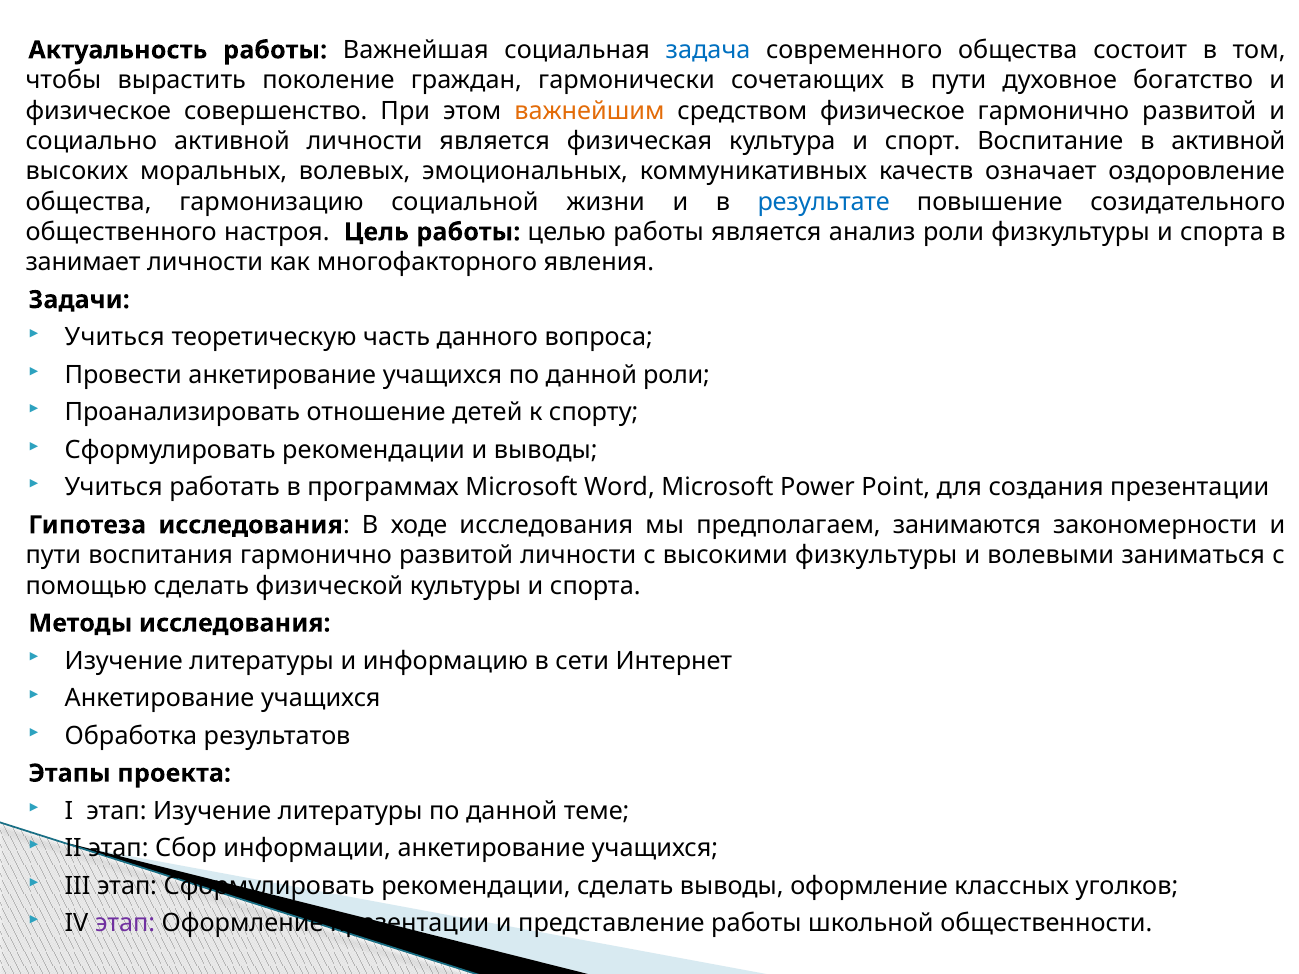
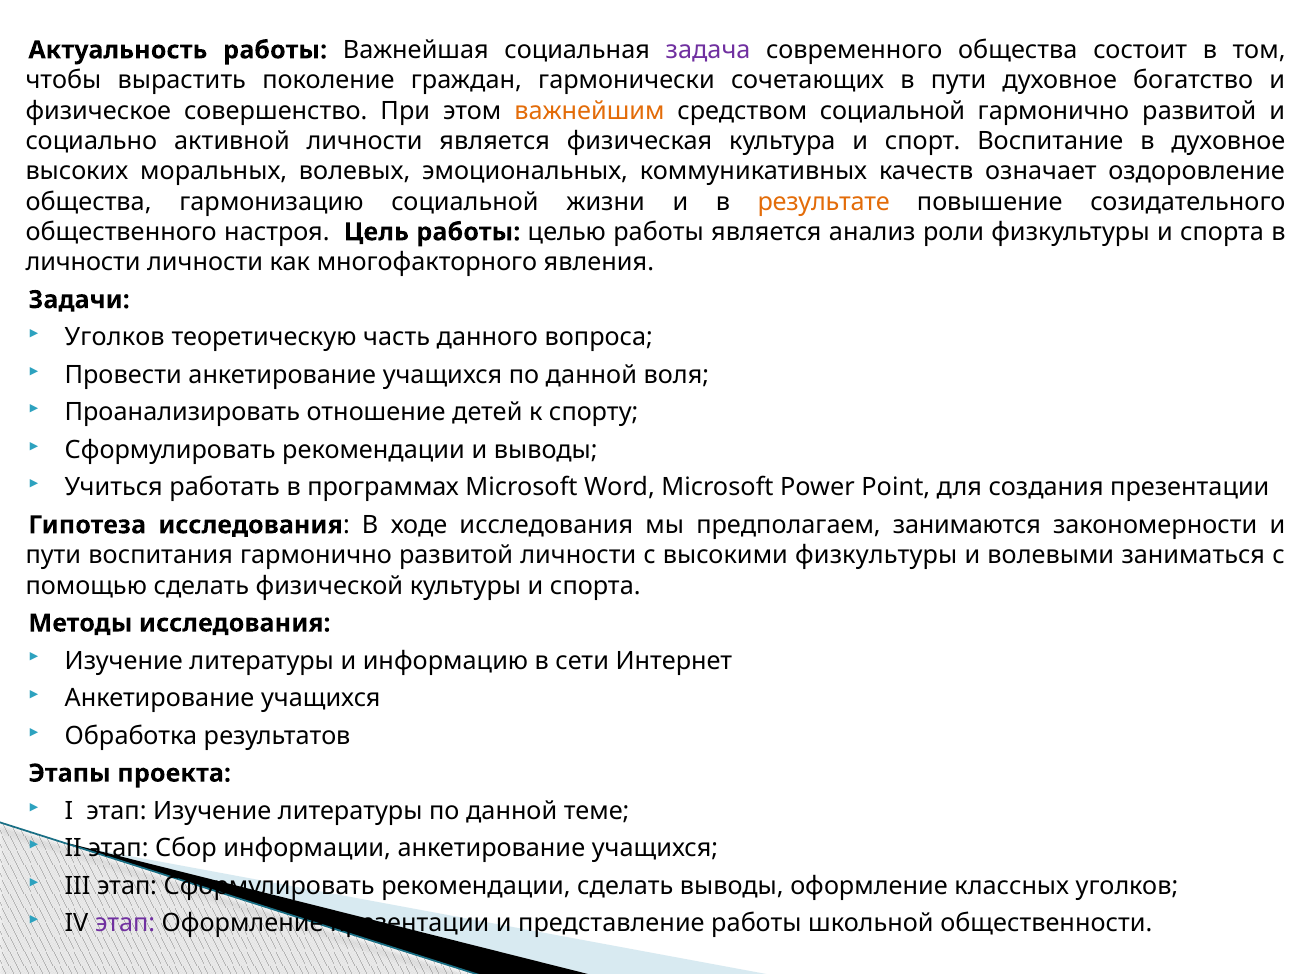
задача colour: blue -> purple (708, 50)
средством физическое: физическое -> социальной (893, 111)
в активной: активной -> духовное (1228, 141)
результате colour: blue -> orange (824, 202)
занимает: занимает -> личности (83, 262)
Учиться: Учиться -> Уголков (115, 337)
данной роли: роли -> воля (676, 375)
